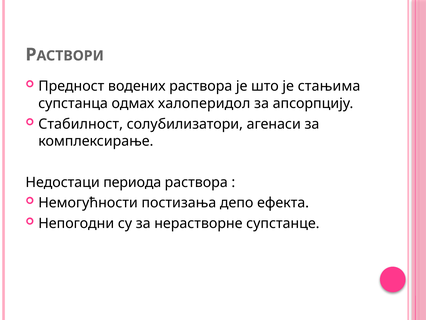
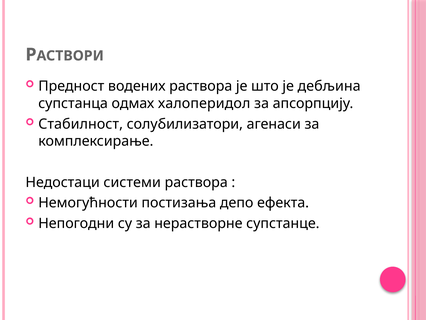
стањима: стањима -> дебљина (329, 86)
периода: периода -> системи (132, 182)
